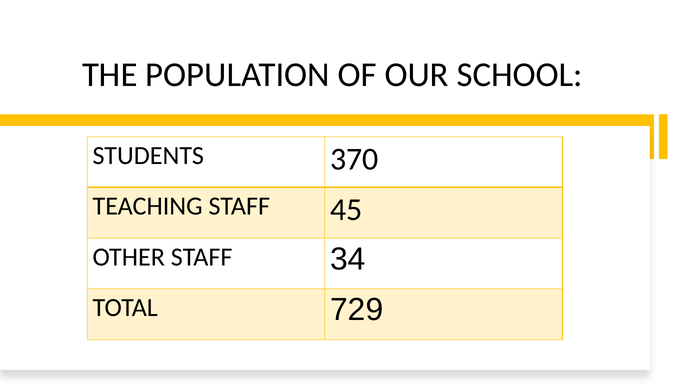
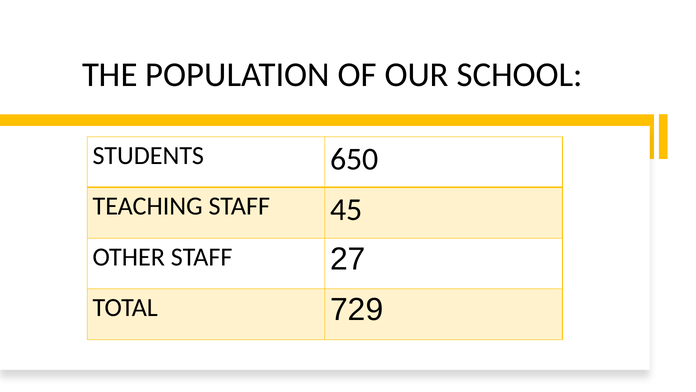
370: 370 -> 650 (354, 159)
34: 34 -> 27 (348, 259)
